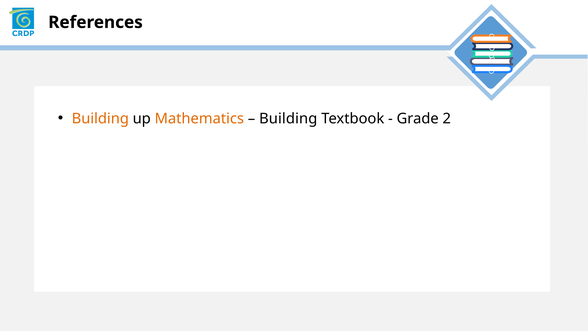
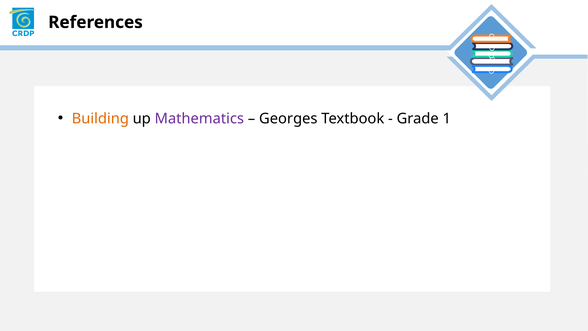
Mathematics colour: orange -> purple (199, 118)
Building: Building -> Georges (288, 118)
2: 2 -> 1 (447, 118)
